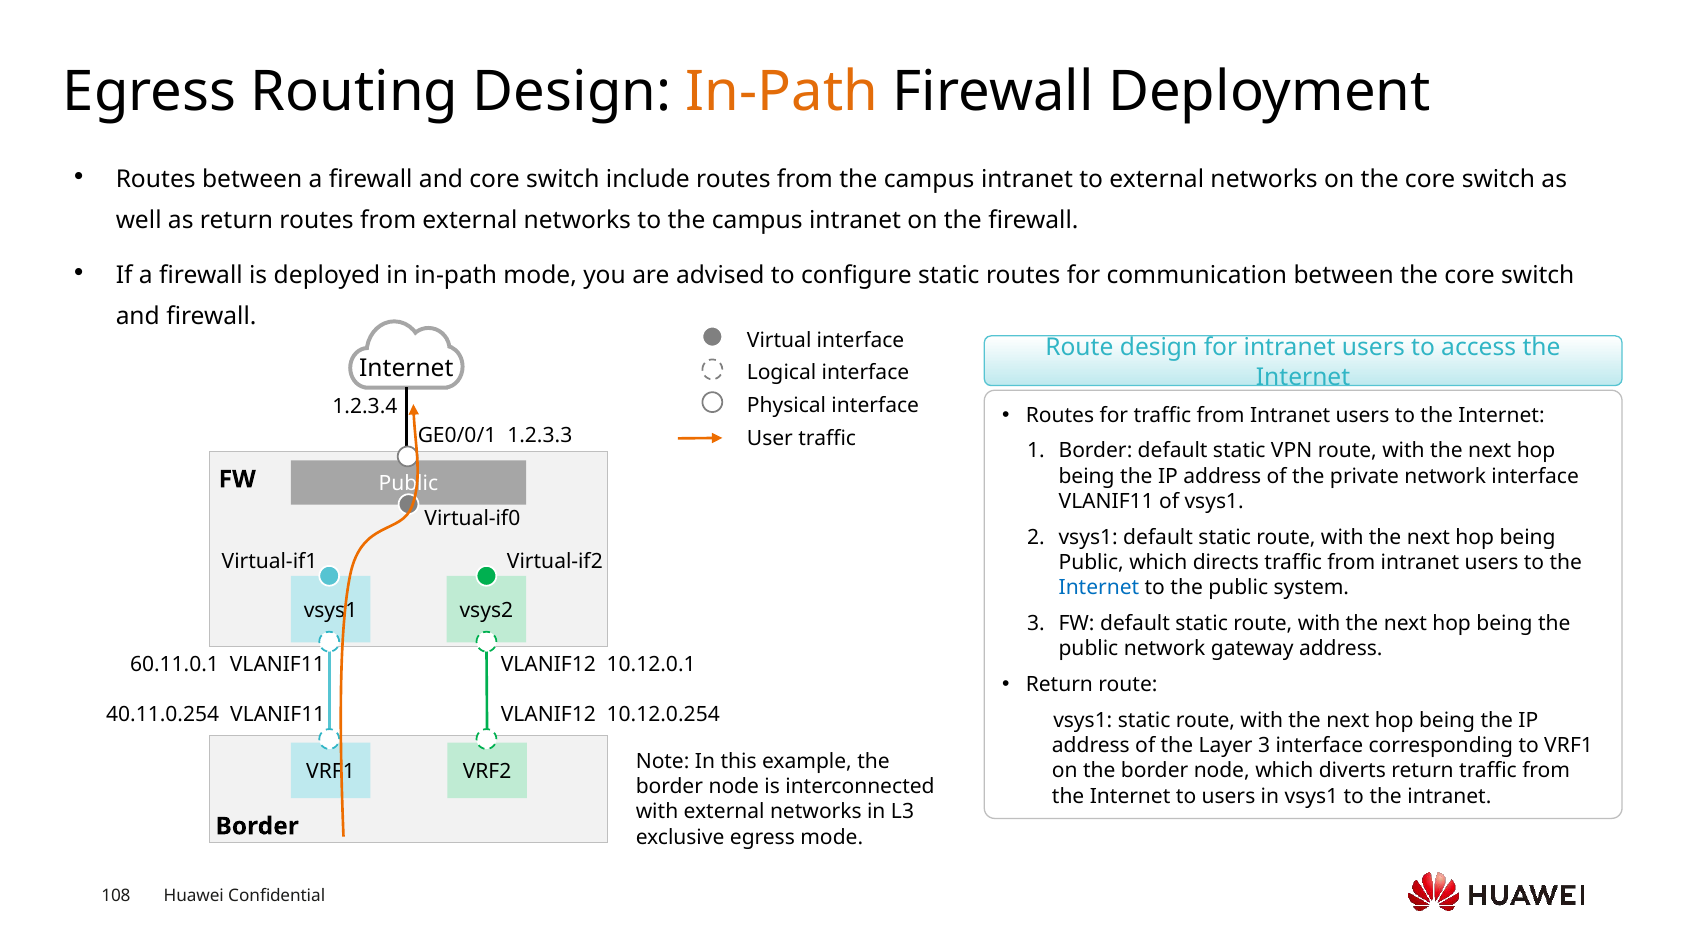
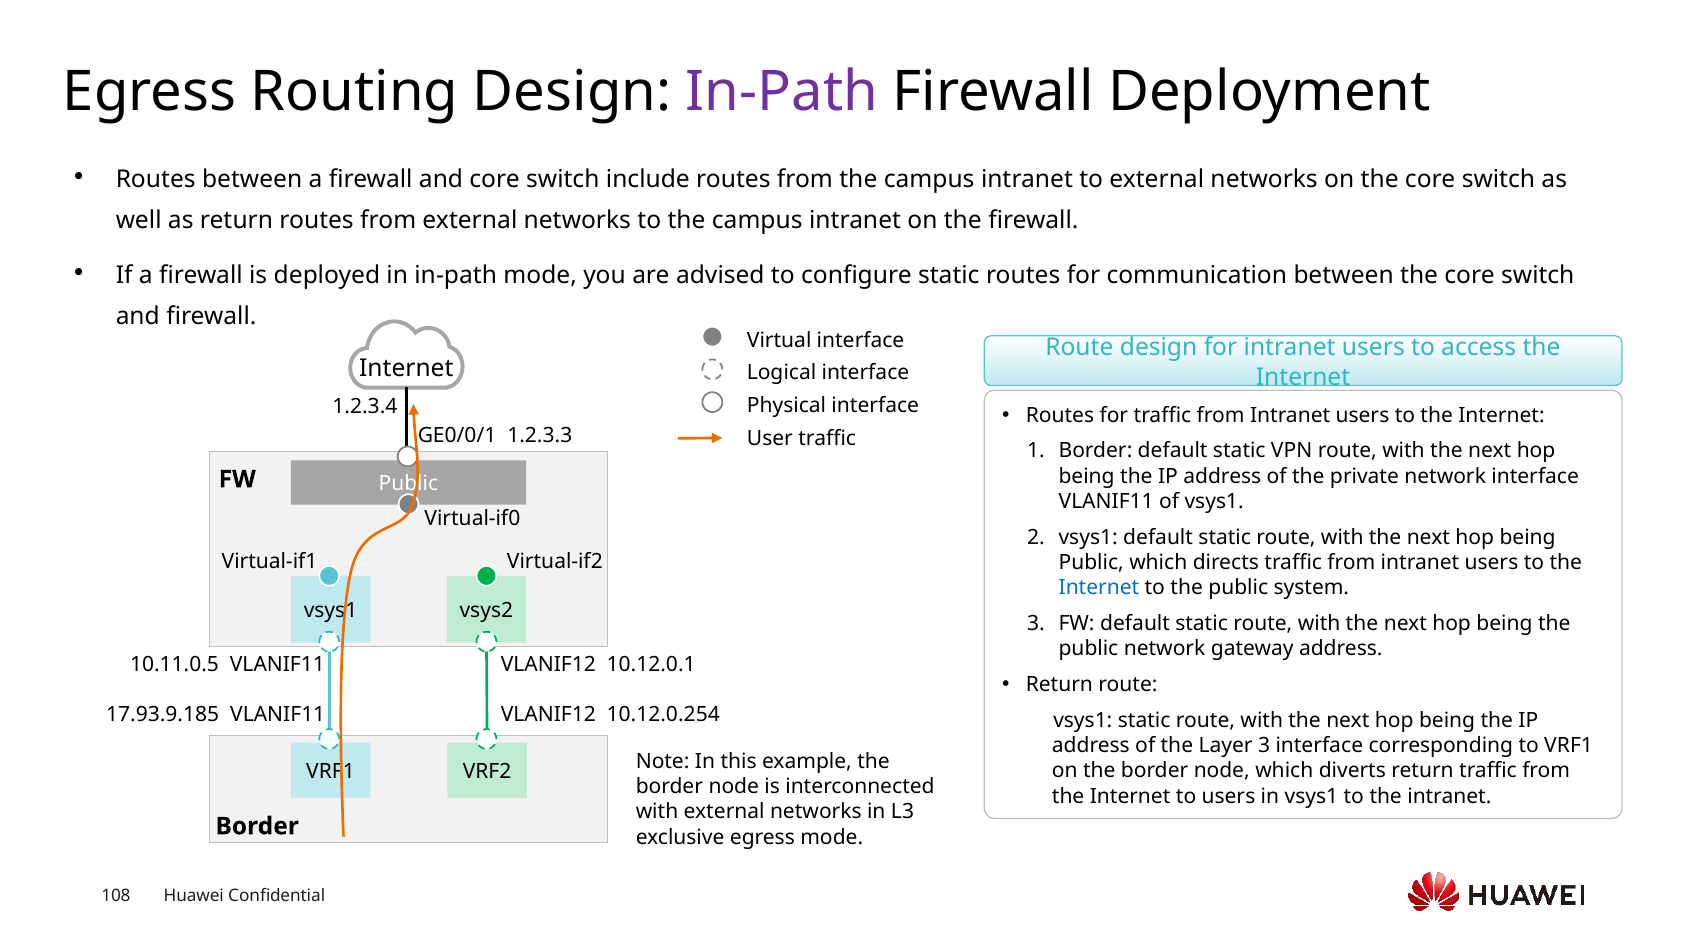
In-Path colour: orange -> purple (782, 92)
60.11.0.1: 60.11.0.1 -> 10.11.0.5 (174, 665)
40.11.0.254: 40.11.0.254 -> 17.93.9.185 (163, 715)
